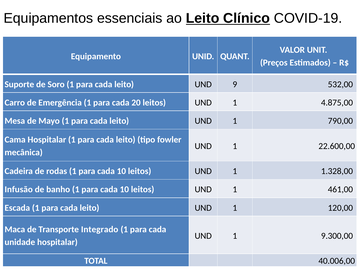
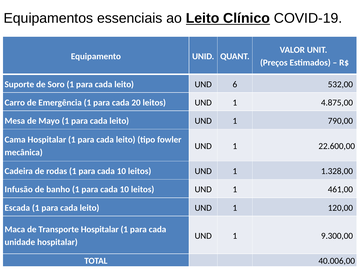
9: 9 -> 6 (235, 84)
Transporte Integrado: Integrado -> Hospitalar (100, 229)
